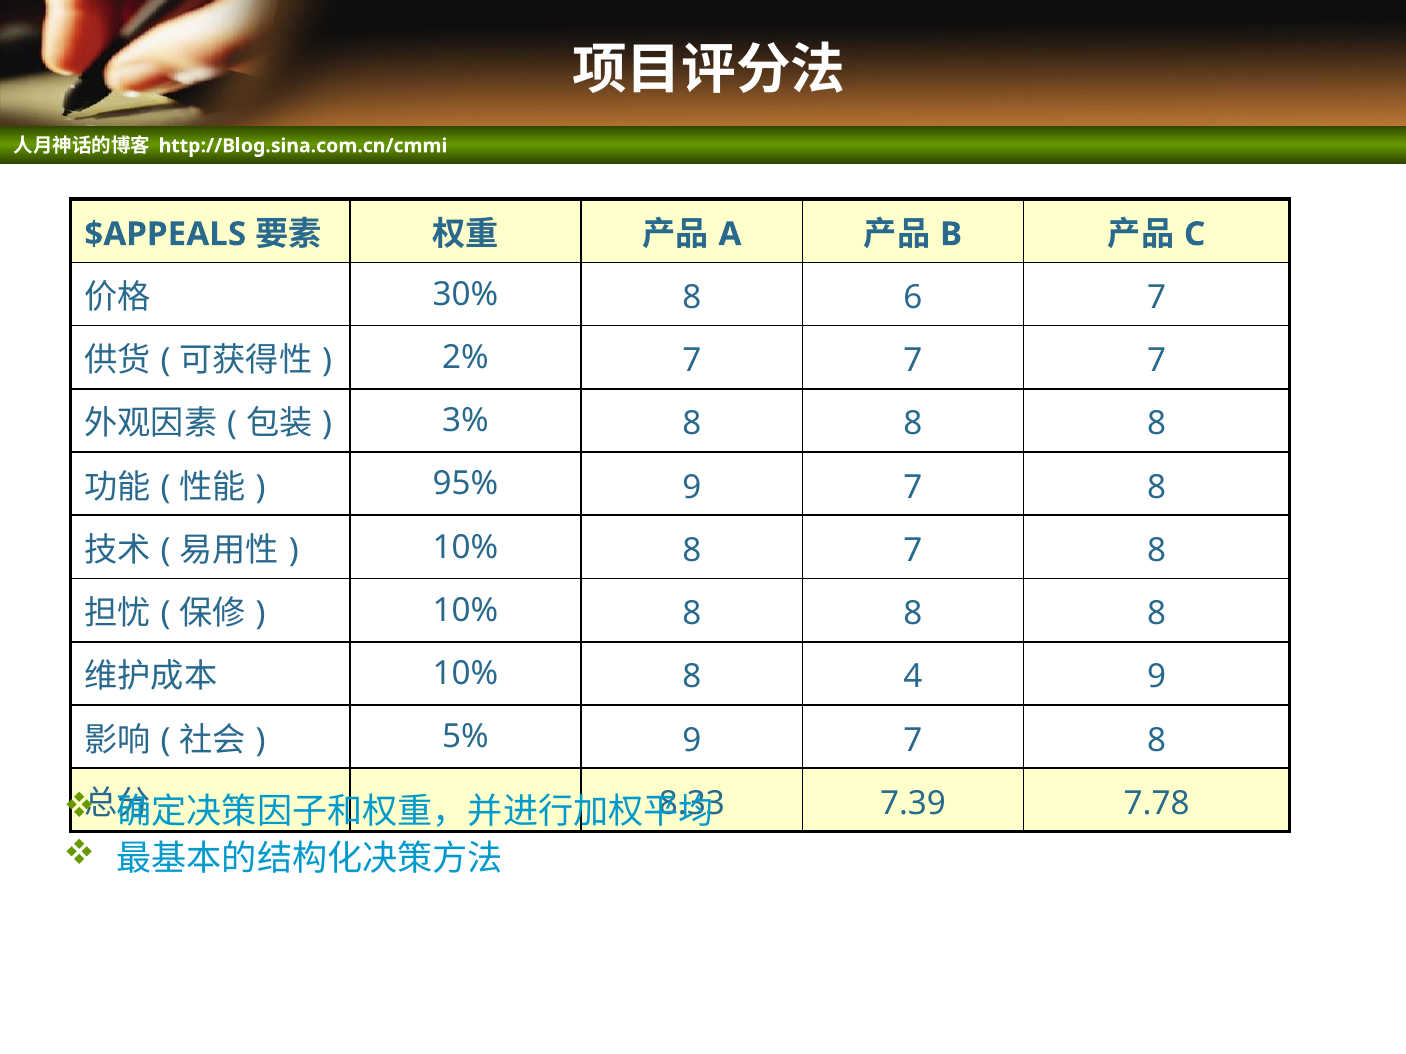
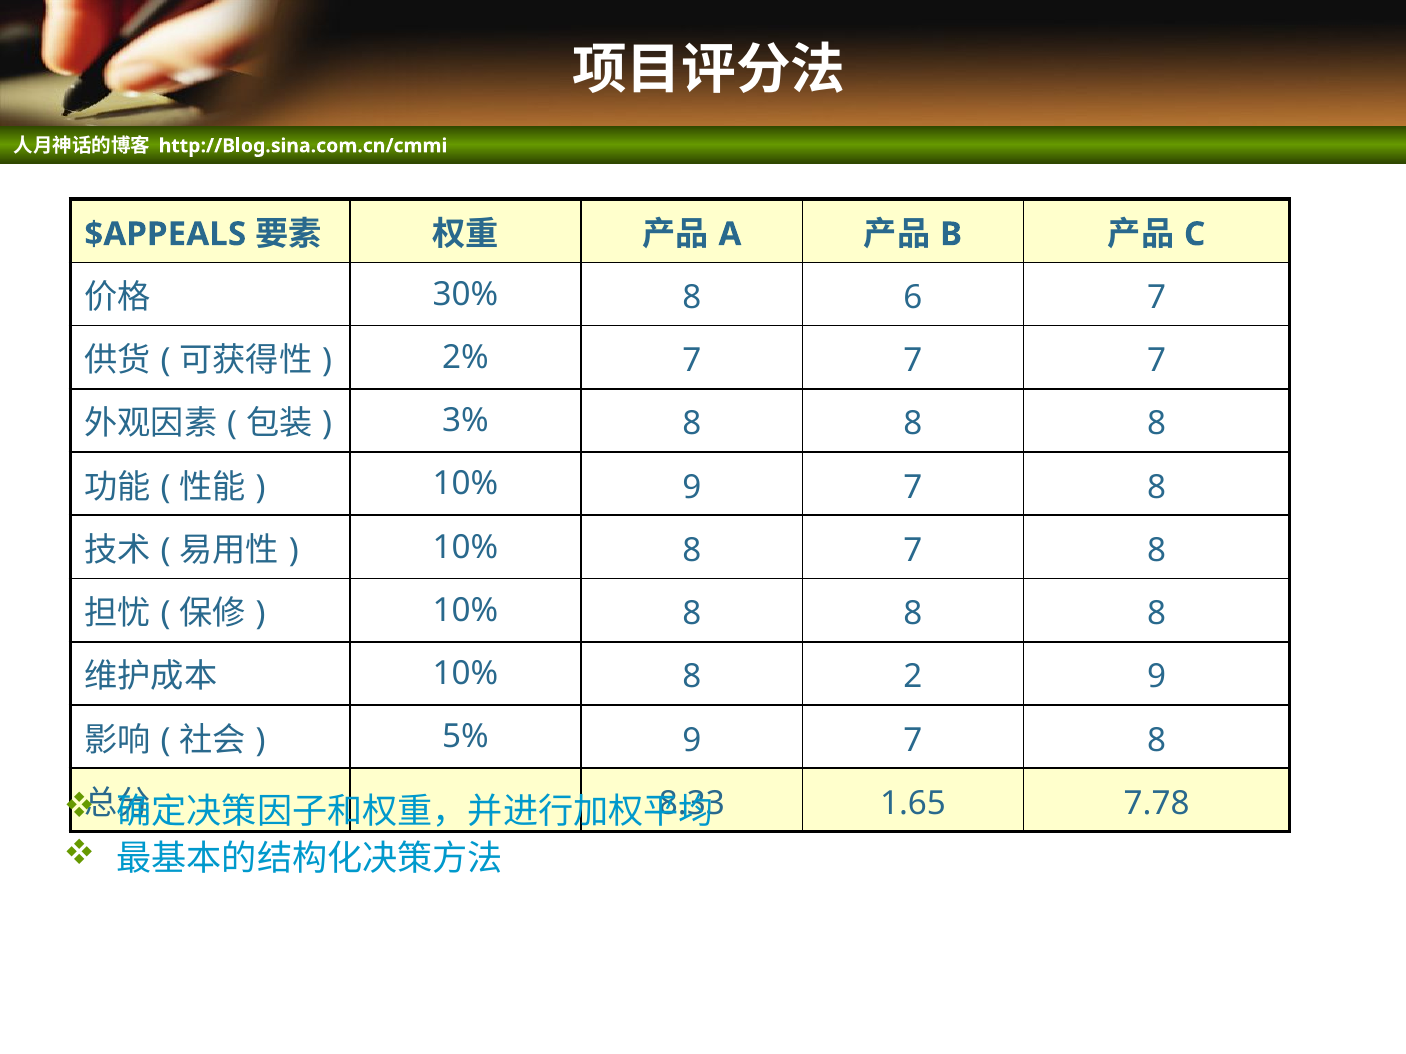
95%: 95% -> 10% (466, 484)
4: 4 -> 2 (913, 677)
7.39: 7.39 -> 1.65 (913, 804)
